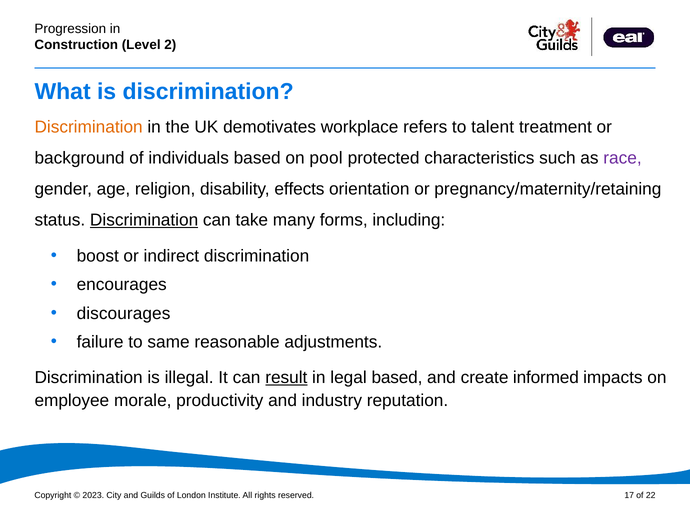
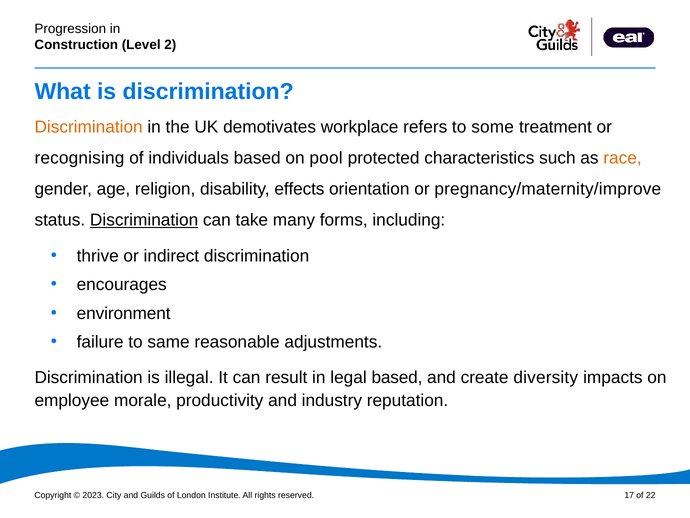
talent: talent -> some (493, 127)
background: background -> recognising (79, 158)
race colour: purple -> orange (622, 158)
pregnancy/maternity/retaining: pregnancy/maternity/retaining -> pregnancy/maternity/improve (548, 189)
boost: boost -> thrive (98, 256)
discourages: discourages -> environment (124, 313)
result underline: present -> none (286, 377)
informed: informed -> diversity (546, 377)
